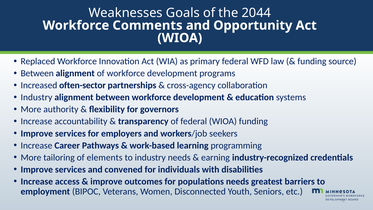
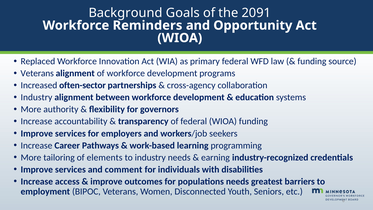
Weaknesses: Weaknesses -> Background (126, 13)
2044: 2044 -> 2091 (256, 13)
Comments: Comments -> Reminders (148, 25)
Between: Between -> Veterans (37, 73)
convened: convened -> comment (124, 169)
